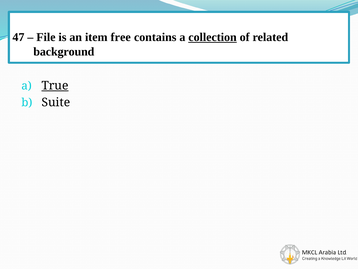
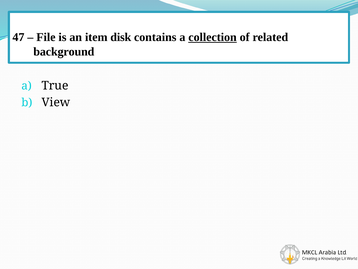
free: free -> disk (121, 37)
True underline: present -> none (55, 86)
Suite: Suite -> View (56, 102)
